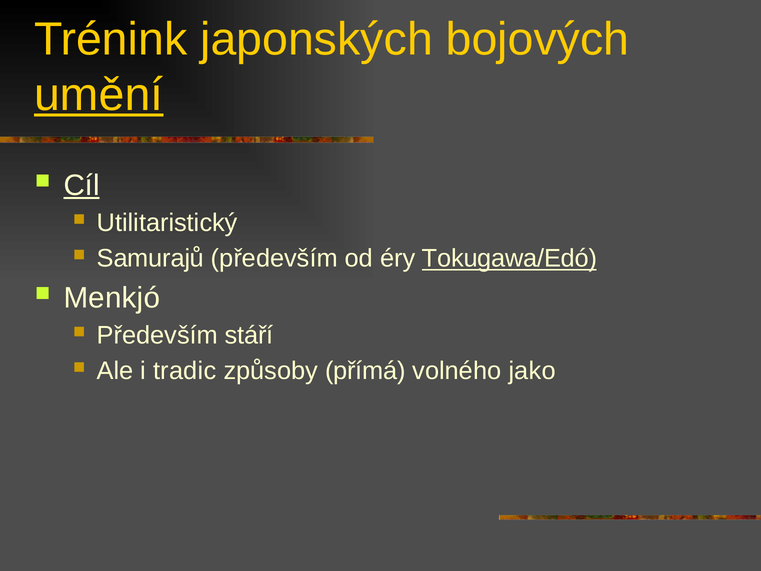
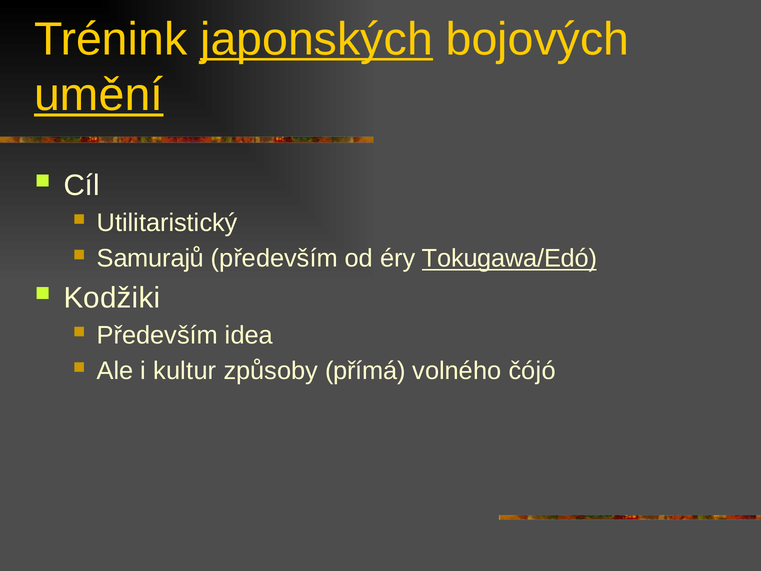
japonských underline: none -> present (317, 39)
Cíl underline: present -> none (82, 185)
Menkjó: Menkjó -> Kodžiki (112, 298)
stáří: stáří -> idea (249, 335)
tradic: tradic -> kultur (185, 371)
jako: jako -> čójó (532, 371)
